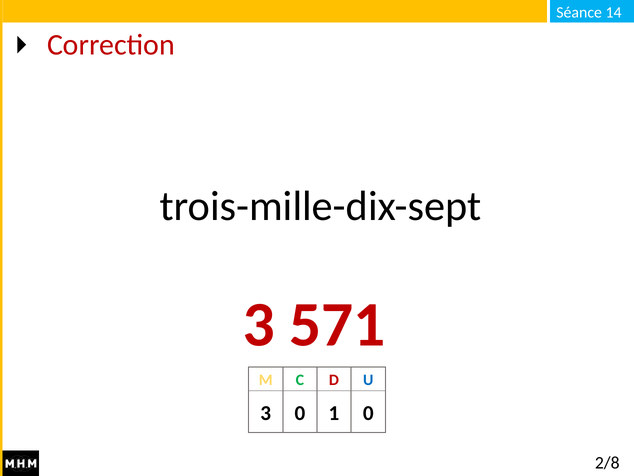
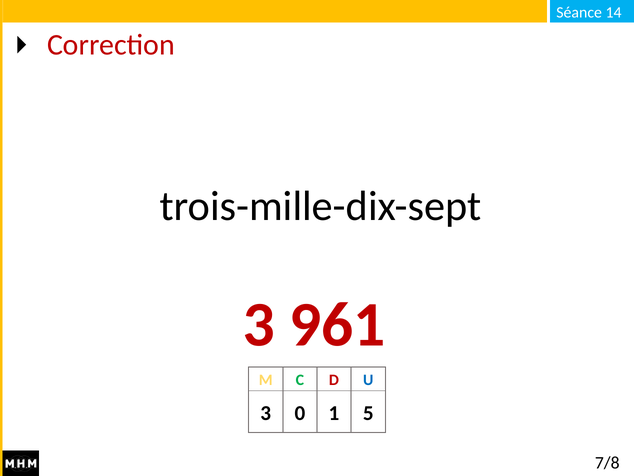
571: 571 -> 961 (337, 324)
1 0: 0 -> 5 (368, 413)
2/8: 2/8 -> 7/8 (607, 463)
